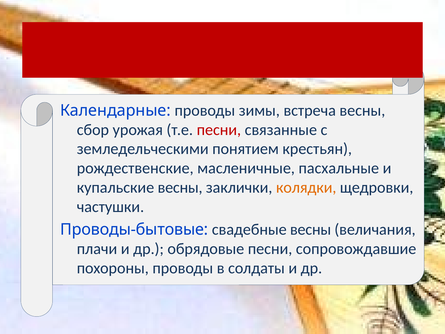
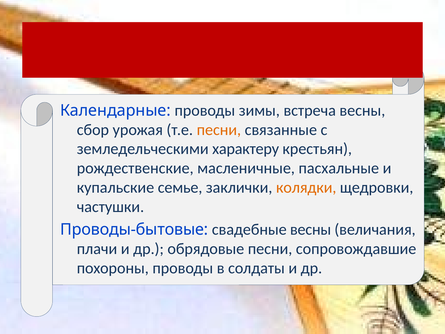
песни colour: red -> orange (219, 130)
понятием: понятием -> характеру (246, 149)
купальские весны: весны -> семье (180, 187)
